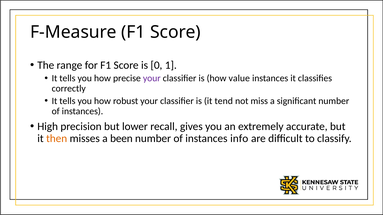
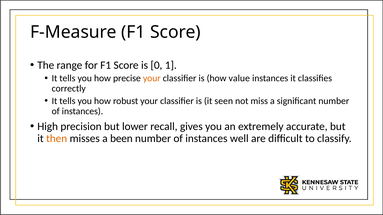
your colour: purple -> orange (152, 78)
tend: tend -> seen (224, 101)
info: info -> well (239, 139)
